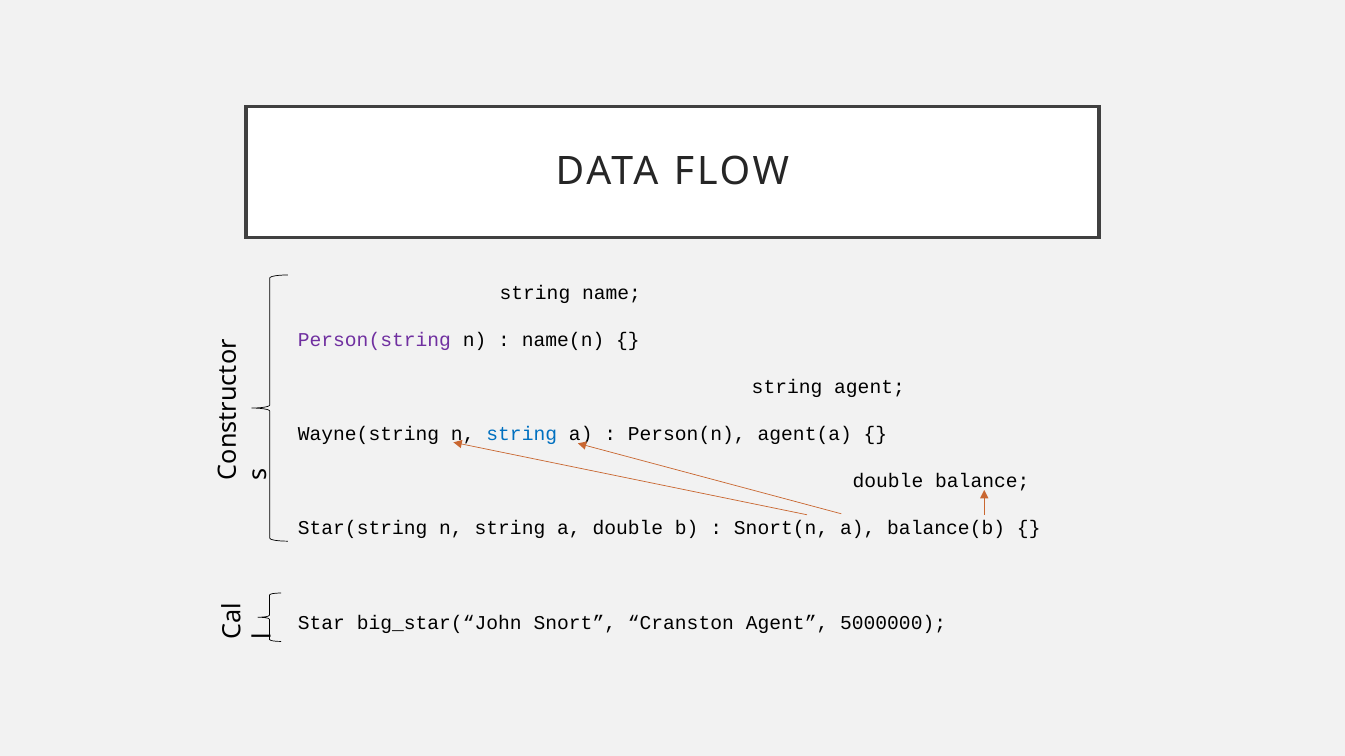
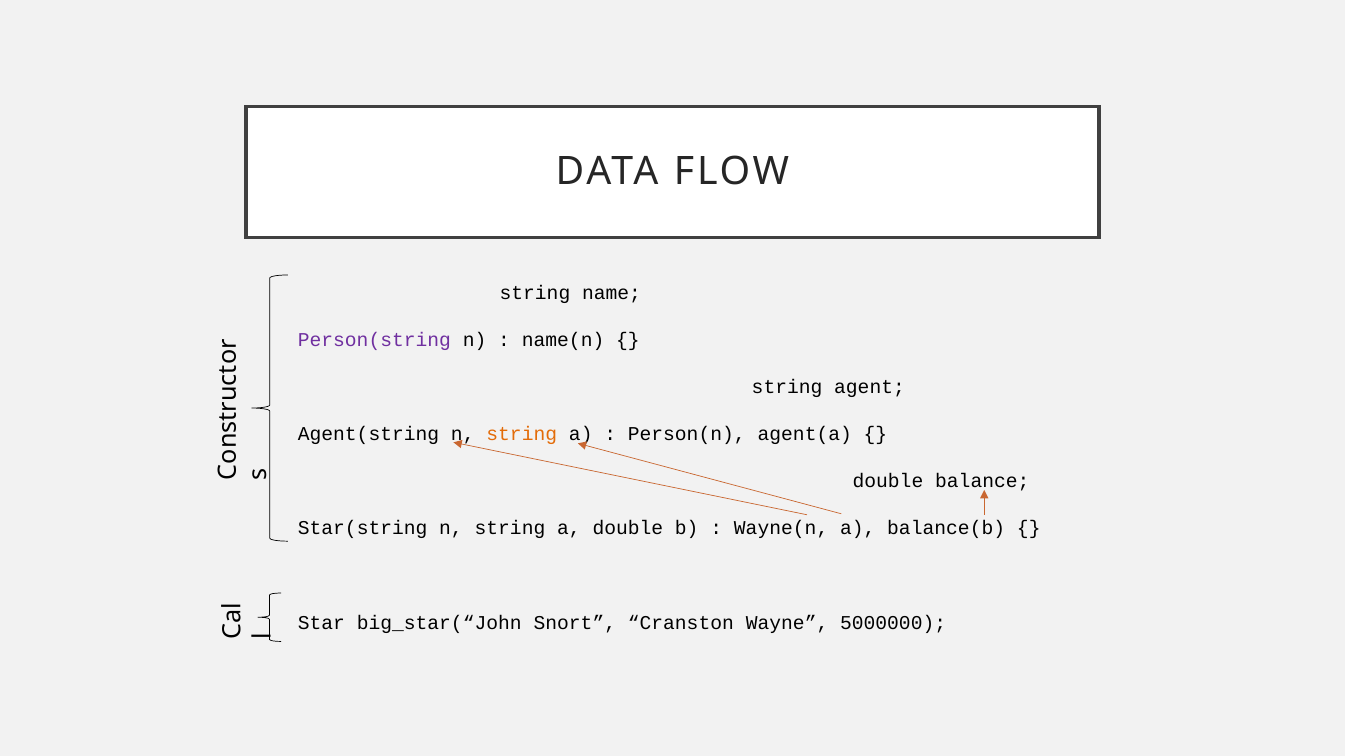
Wayne(string: Wayne(string -> Agent(string (369, 435)
string colour: blue -> orange (522, 435)
Snort(n: Snort(n -> Wayne(n (781, 529)
Cranston Agent: Agent -> Wayne (787, 623)
